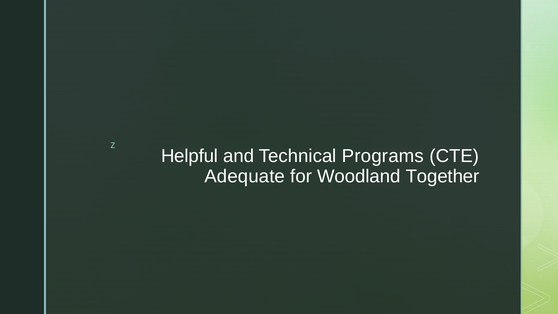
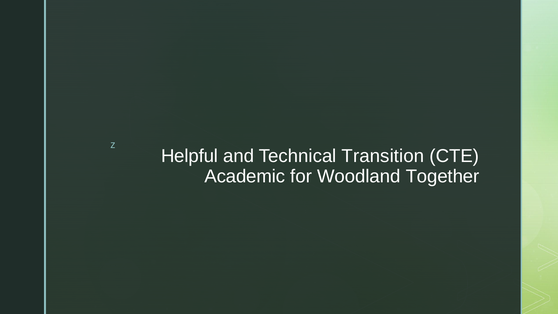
Programs: Programs -> Transition (383, 156)
Adequate: Adequate -> Academic (245, 176)
